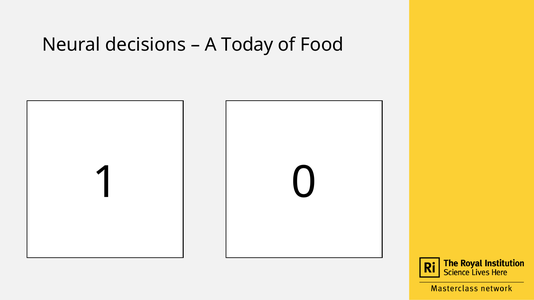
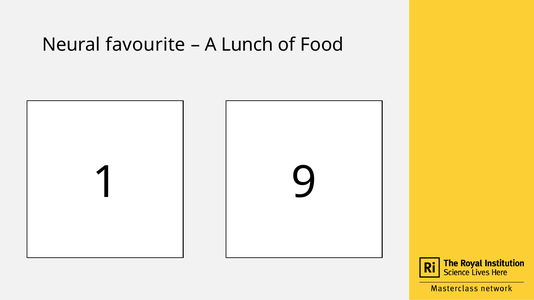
decisions: decisions -> favourite (145, 45)
Today: Today -> Lunch (247, 45)
0: 0 -> 9 (304, 183)
